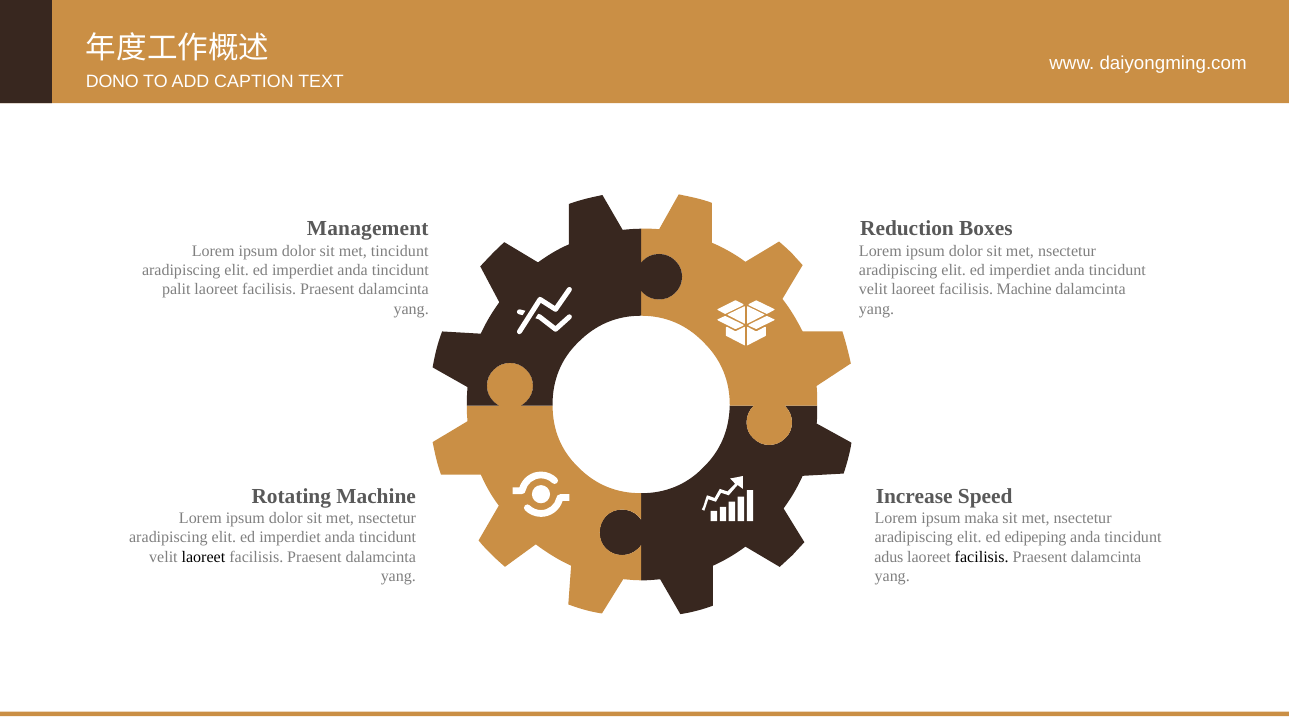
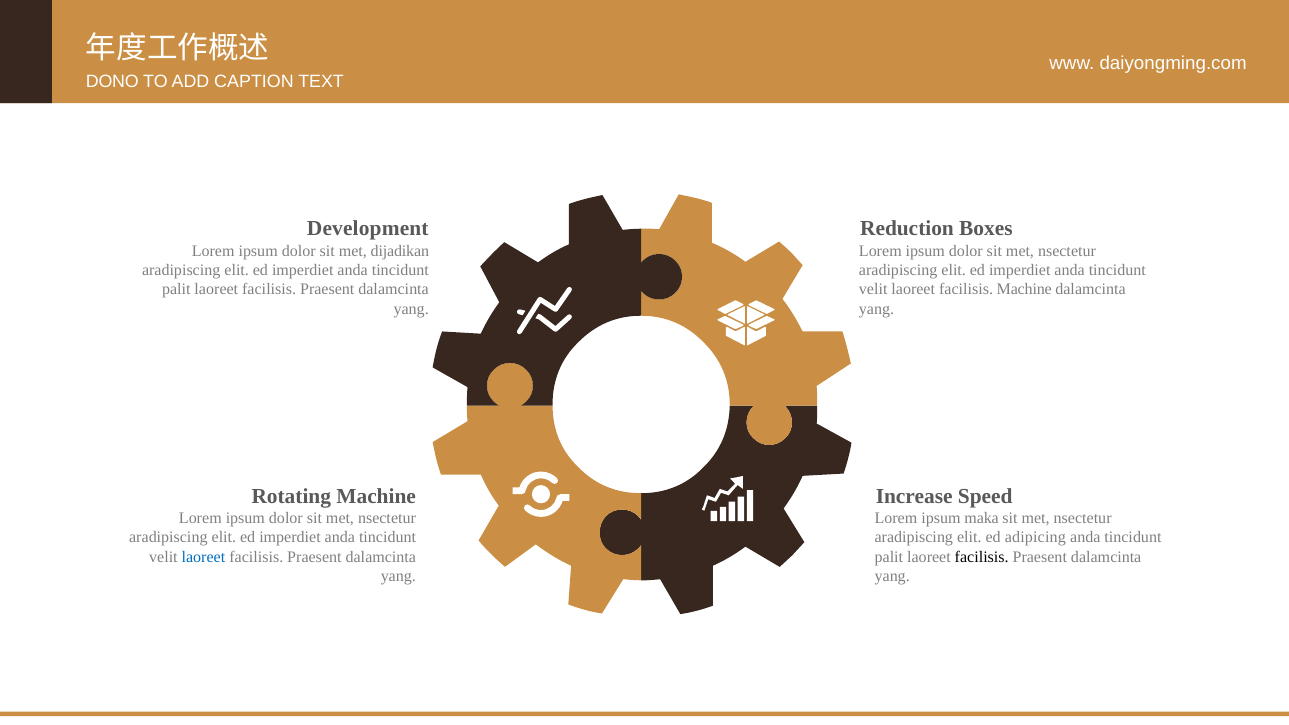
Management: Management -> Development (368, 229)
met tincidunt: tincidunt -> dijadikan (400, 251)
edipeping: edipeping -> adipicing (1035, 538)
laoreet colour: black -> blue (203, 557)
adus: adus -> palit (889, 557)
